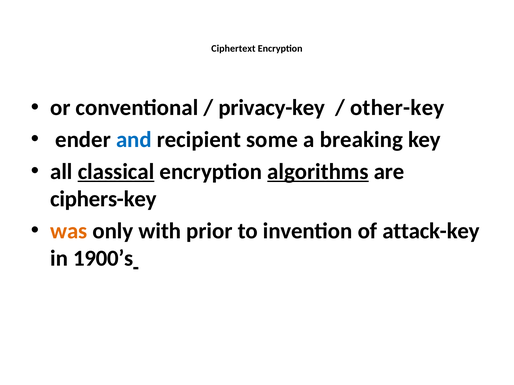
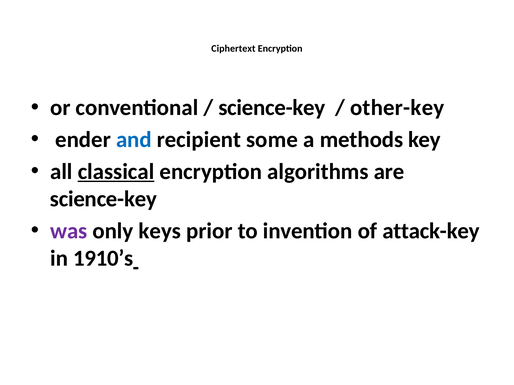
privacy-key: privacy-key -> science-key (272, 108)
breaking: breaking -> methods (361, 140)
algorithms underline: present -> none (318, 172)
ciphers-key: ciphers-key -> science-key (103, 199)
was colour: orange -> purple (69, 231)
with: with -> keys (160, 231)
1900’s: 1900’s -> 1910’s (103, 259)
